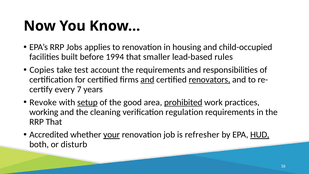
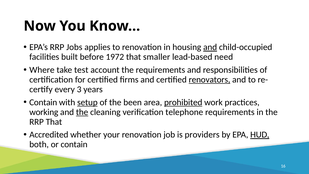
and underline: none -> present (210, 47)
1994: 1994 -> 1972 (115, 57)
rules: rules -> need (224, 57)
Copies: Copies -> Where (42, 70)
and underline: present -> none (147, 80)
7: 7 -> 3 (79, 89)
Revoke: Revoke -> Contain (43, 102)
good: good -> been (133, 102)
the underline: none -> present (82, 112)
regulation: regulation -> telephone (184, 112)
your underline: present -> none (112, 135)
refresher: refresher -> providers (202, 135)
or disturb: disturb -> contain (74, 144)
